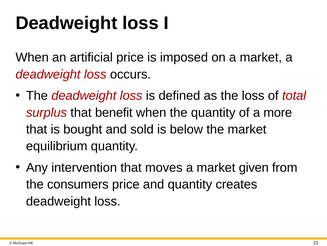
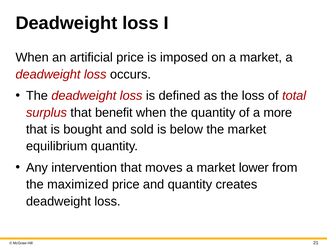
given: given -> lower (254, 167)
consumers: consumers -> maximized (78, 184)
